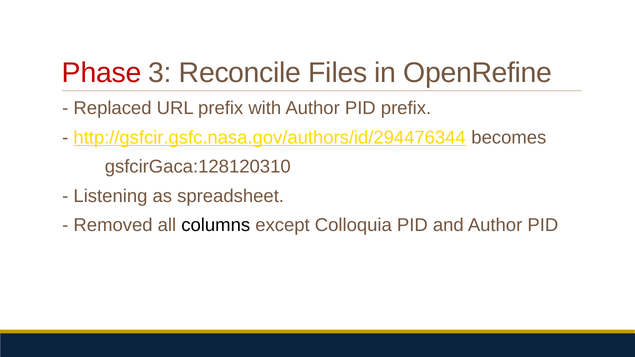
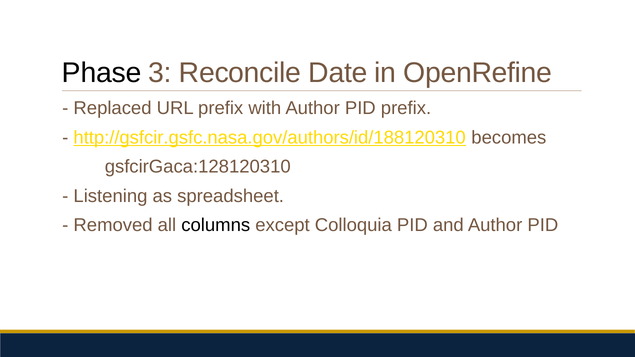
Phase colour: red -> black (102, 73)
Files: Files -> Date (338, 73)
http://gsfcir.gsfc.nasa.gov/authors/id/294476344: http://gsfcir.gsfc.nasa.gov/authors/id/294476344 -> http://gsfcir.gsfc.nasa.gov/authors/id/188120310 (270, 138)
